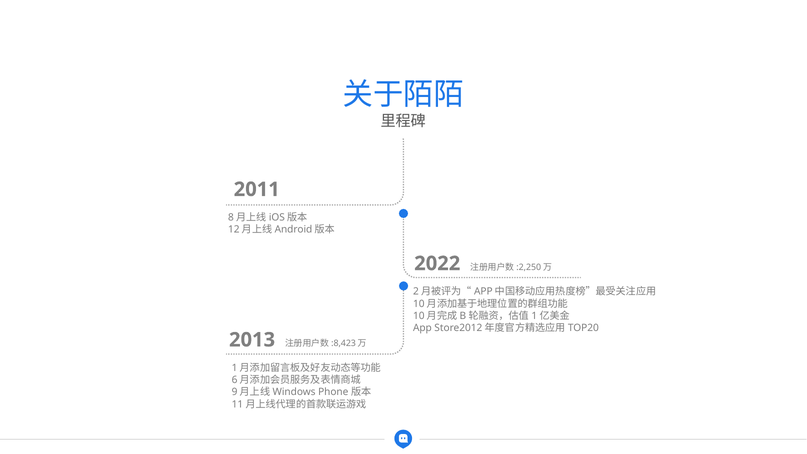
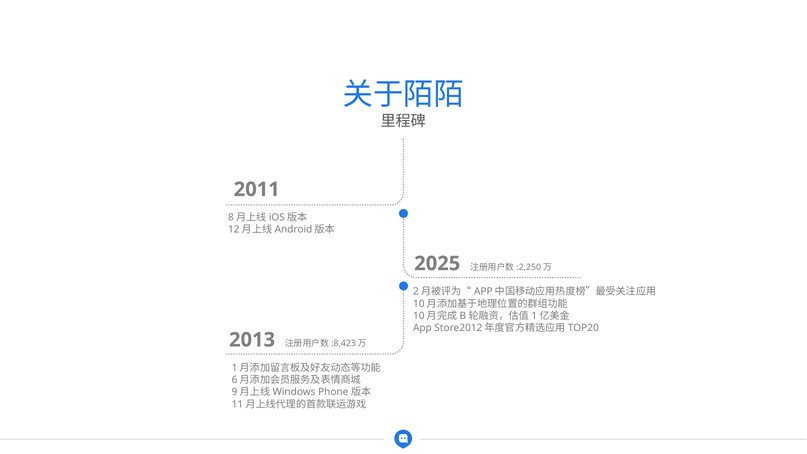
2022: 2022 -> 2025 (437, 263)
